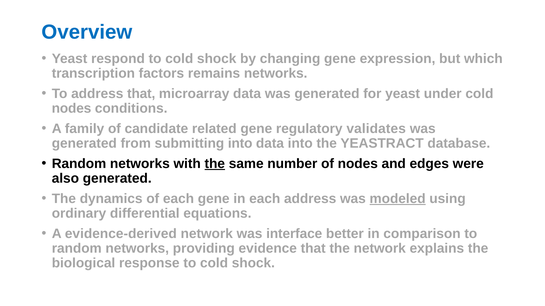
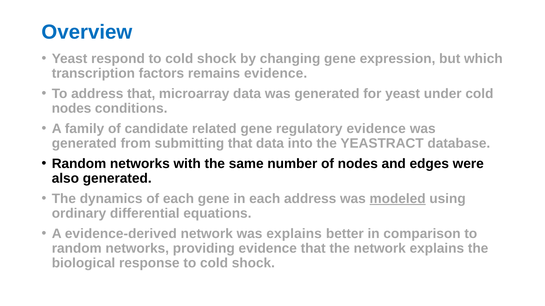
remains networks: networks -> evidence (276, 73)
regulatory validates: validates -> evidence (376, 129)
submitting into: into -> that (240, 144)
the underline: present -> none (215, 164)
was interface: interface -> explains (294, 234)
